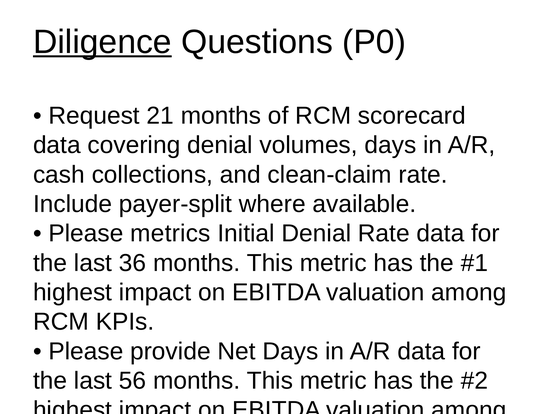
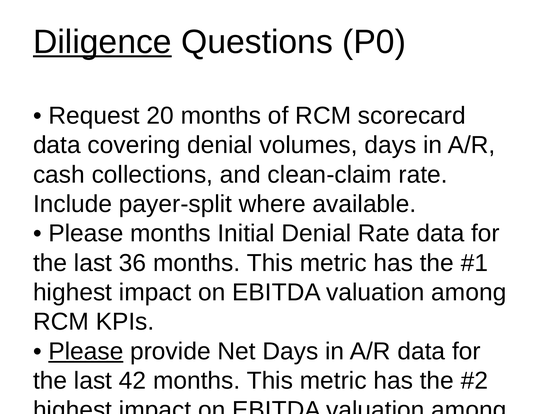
21: 21 -> 20 (160, 116)
Please metrics: metrics -> months (170, 234)
Please underline: none -> present (86, 351)
56: 56 -> 42 (133, 381)
